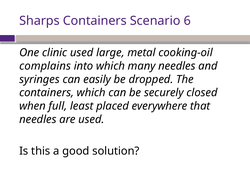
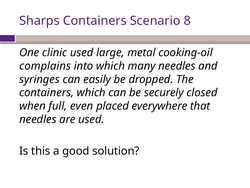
6: 6 -> 8 (187, 21)
least: least -> even (82, 106)
